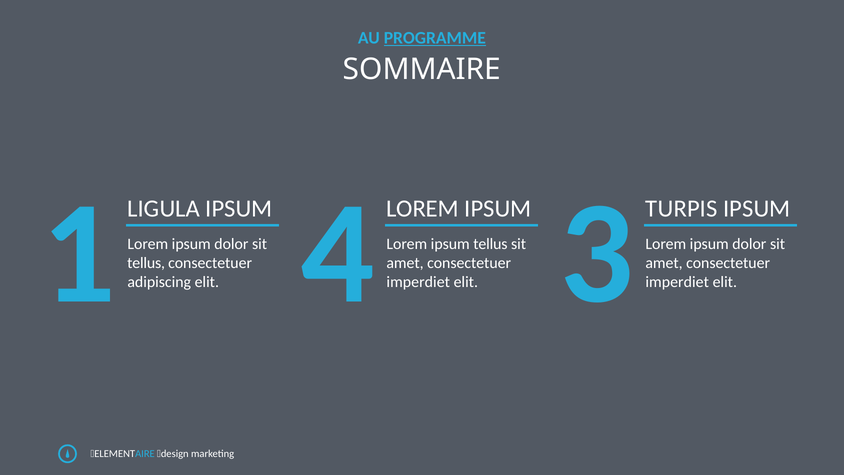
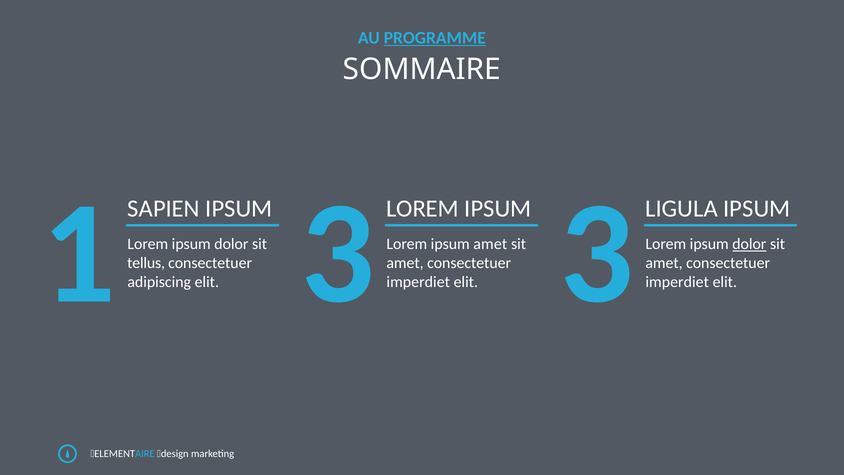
LIGULA: LIGULA -> SAPIEN (164, 209)
ipsum tellus: tellus -> amet (490, 244)
dolor underline: none -> present (749, 244)
adipiscing elit 4: 4 -> 3 (338, 253)
TURPIS: TURPIS -> LIGULA (682, 209)
